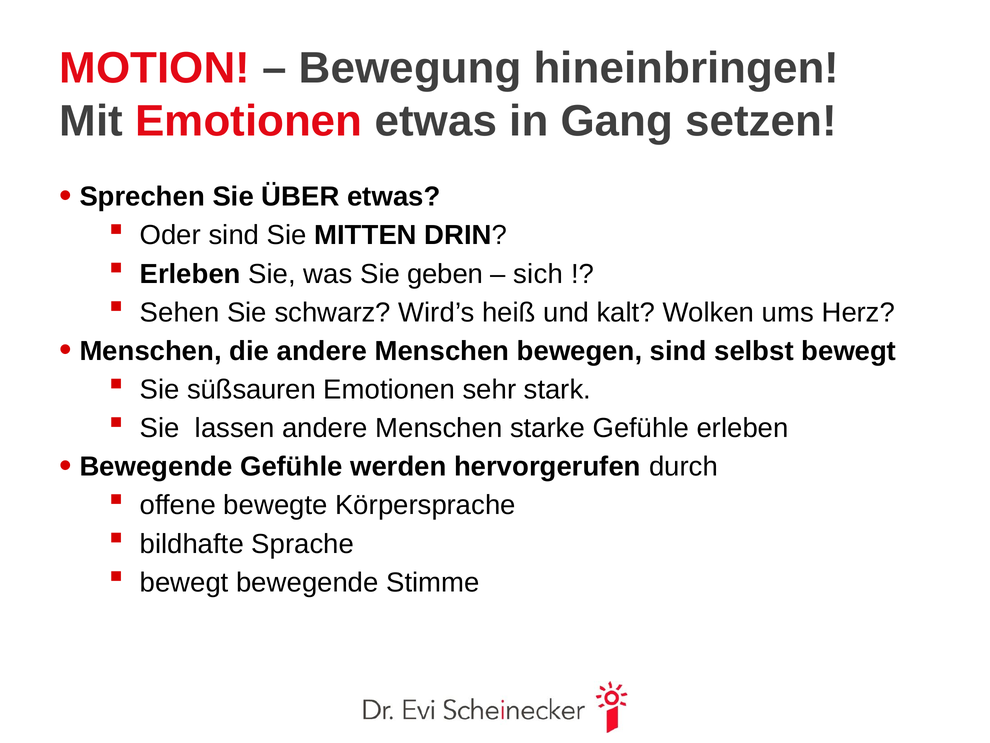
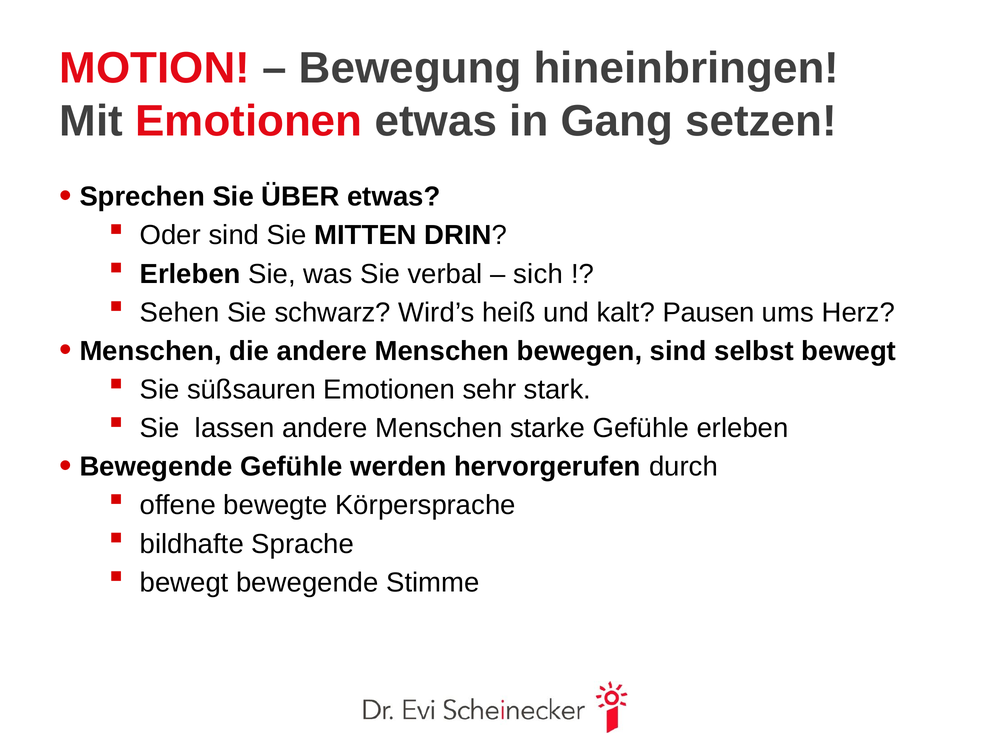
geben: geben -> verbal (445, 274)
Wolken: Wolken -> Pausen (709, 312)
